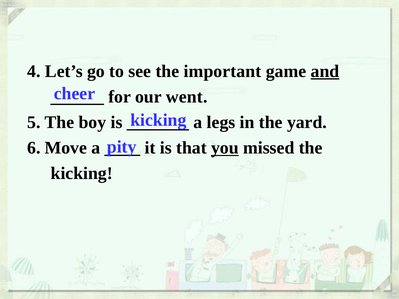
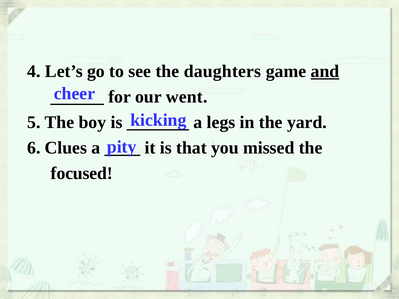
important: important -> daughters (222, 71)
Move: Move -> Clues (66, 148)
you underline: present -> none (225, 148)
kicking: kicking -> focused (82, 173)
